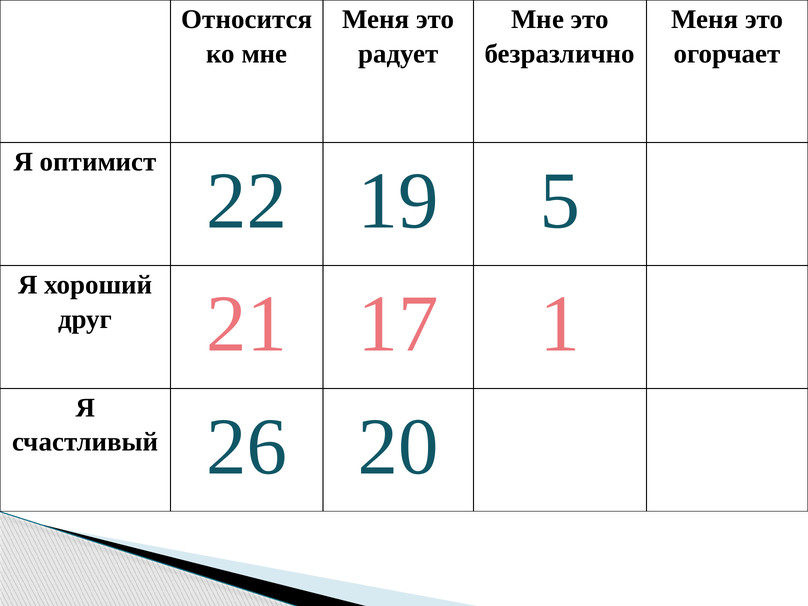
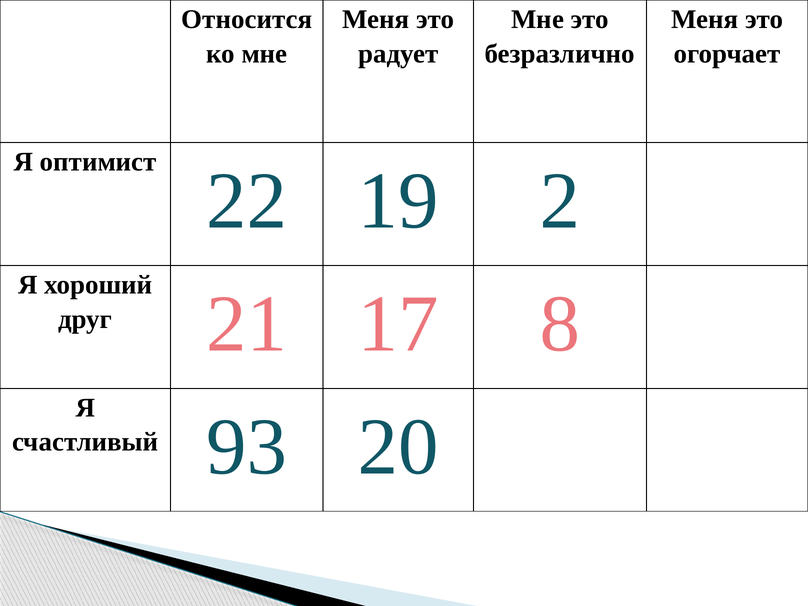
5: 5 -> 2 (560, 201)
1: 1 -> 8 (560, 324)
26: 26 -> 93 (247, 447)
